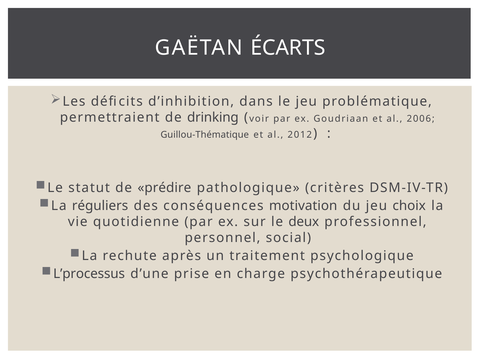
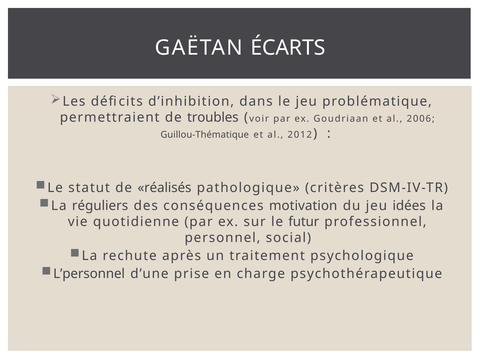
drinking: drinking -> troubles (213, 118)
prédire: prédire -> réalisés (164, 188)
choix: choix -> idées (409, 206)
deux: deux -> futur (304, 222)
L’processus: L’processus -> L’personnel (89, 274)
